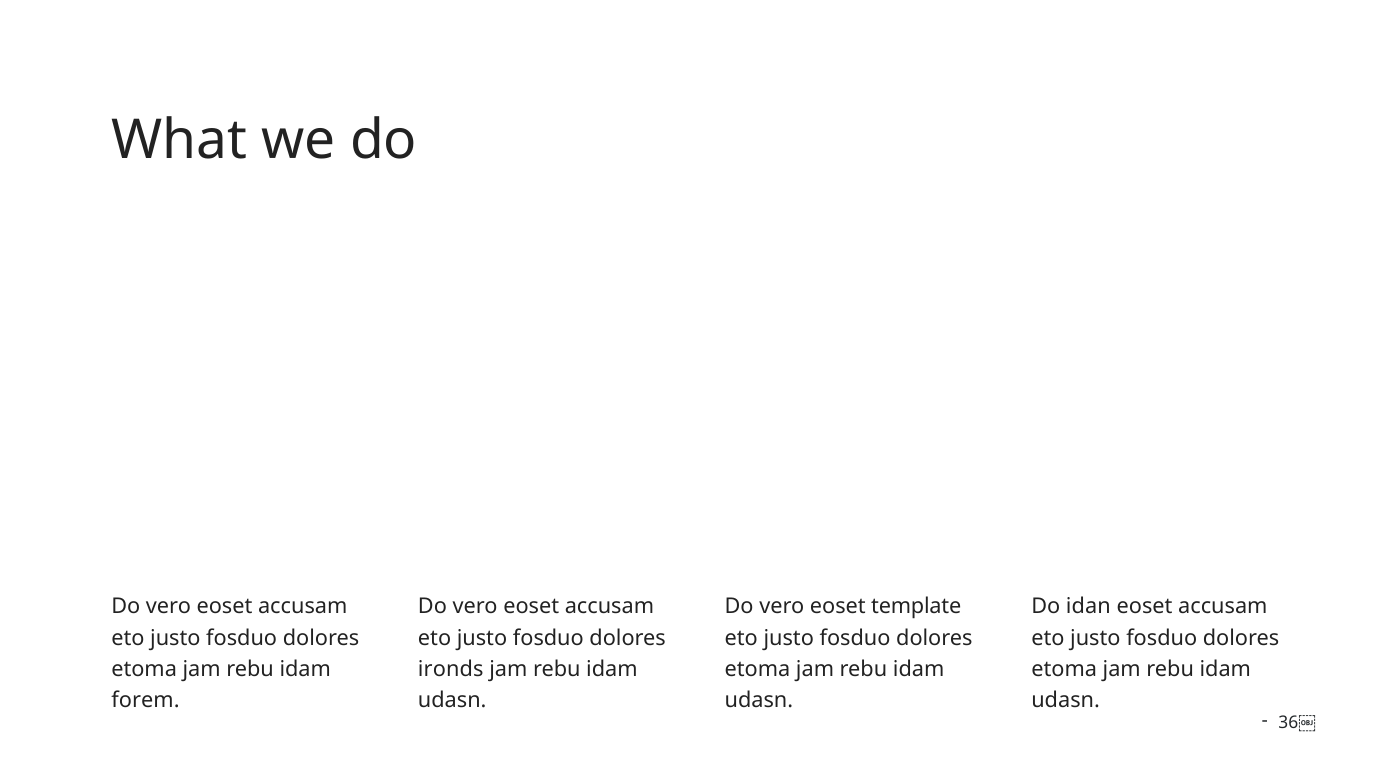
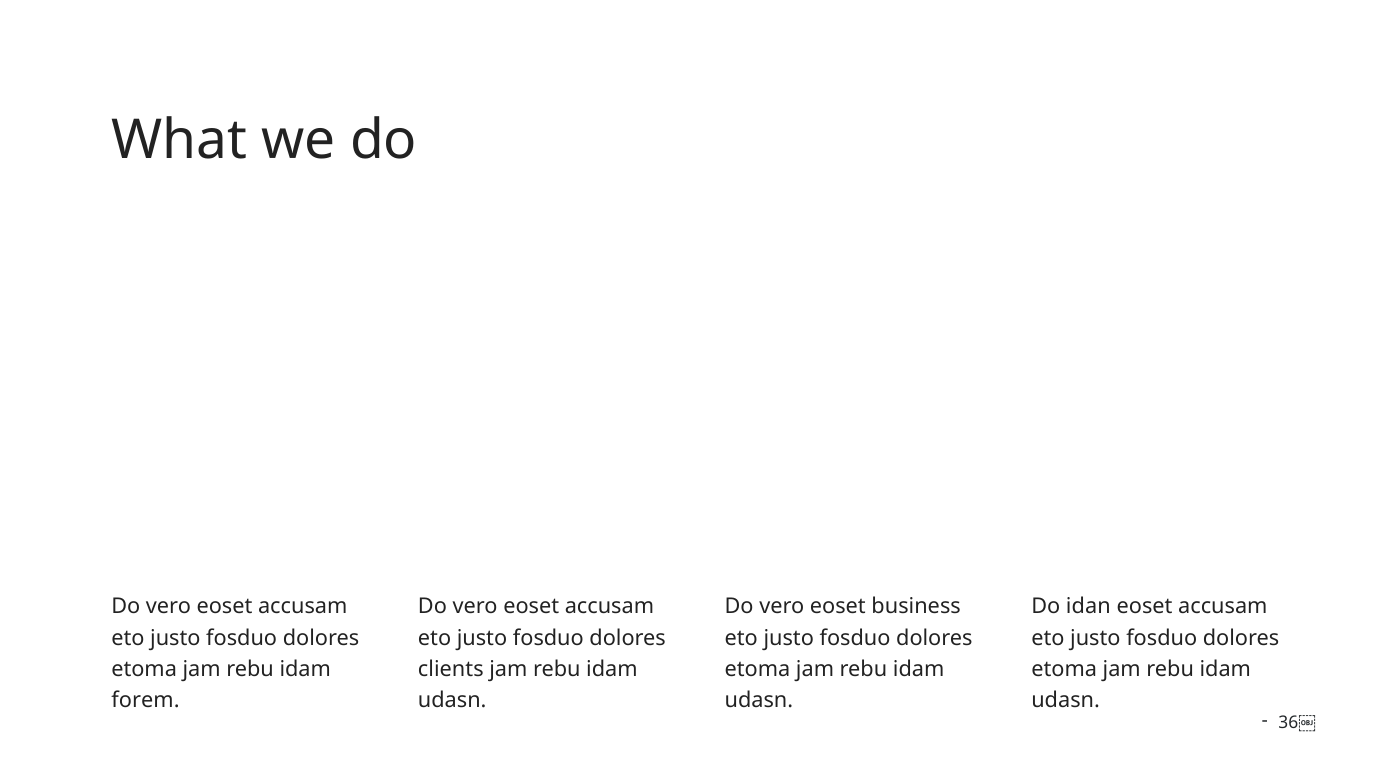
template: template -> business (916, 607)
ironds: ironds -> clients (451, 670)
